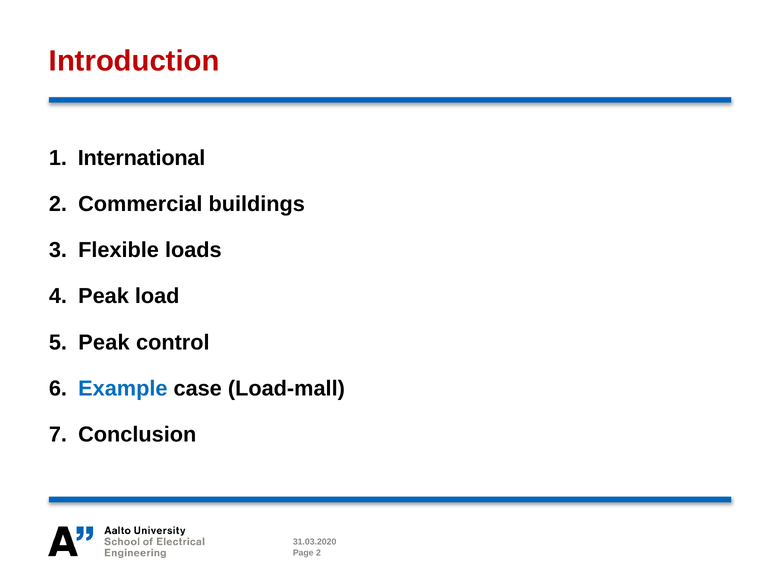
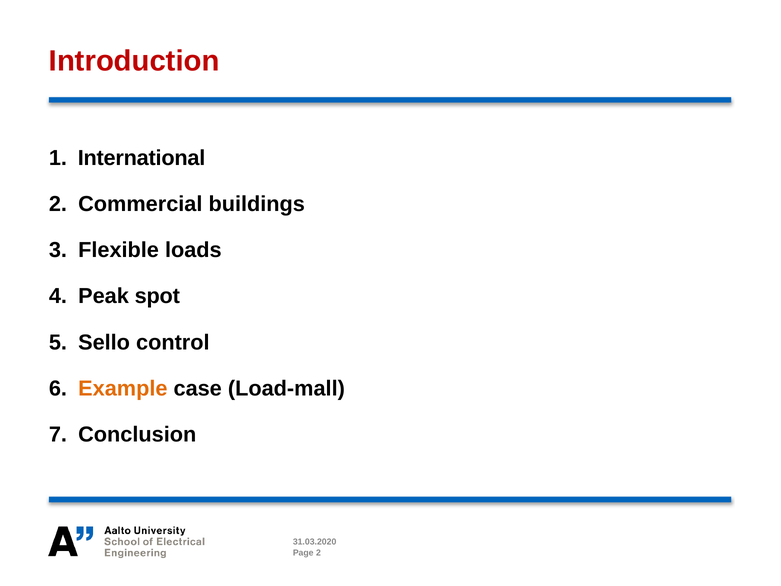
load: load -> spot (157, 296)
Peak: Peak -> Sello (104, 342)
Example colour: blue -> orange (123, 388)
